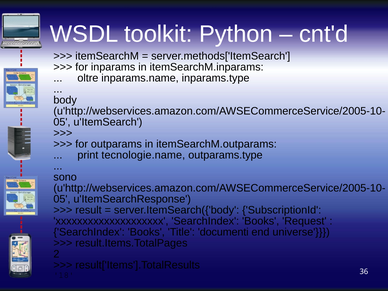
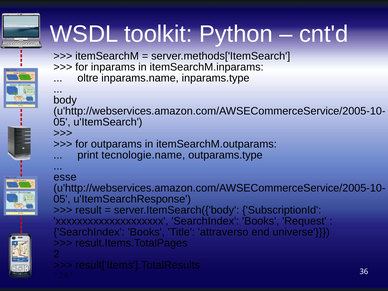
sono: sono -> esse (65, 177)
documenti: documenti -> attraverso (223, 232)
